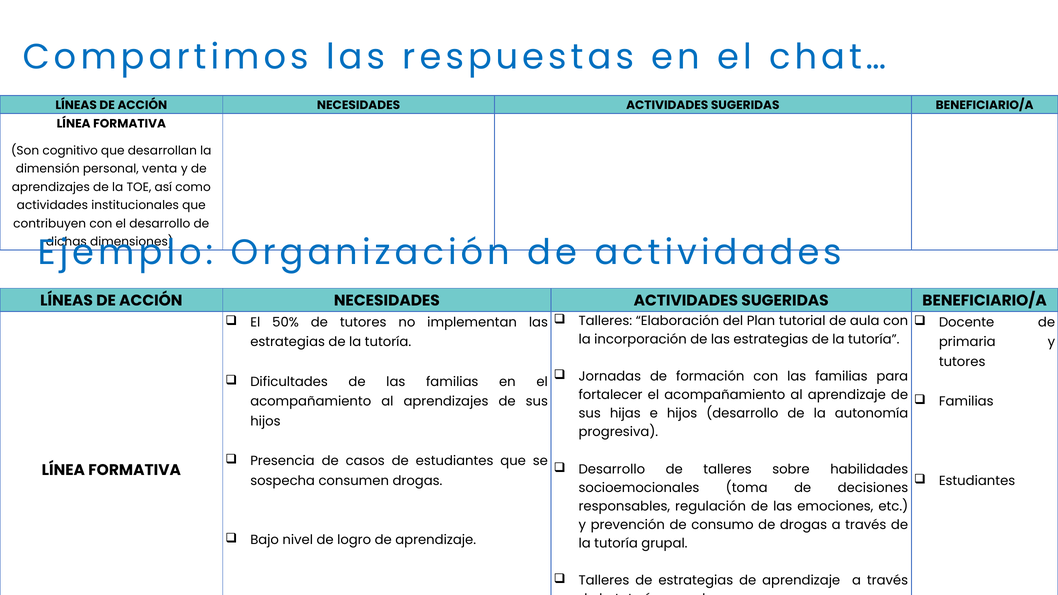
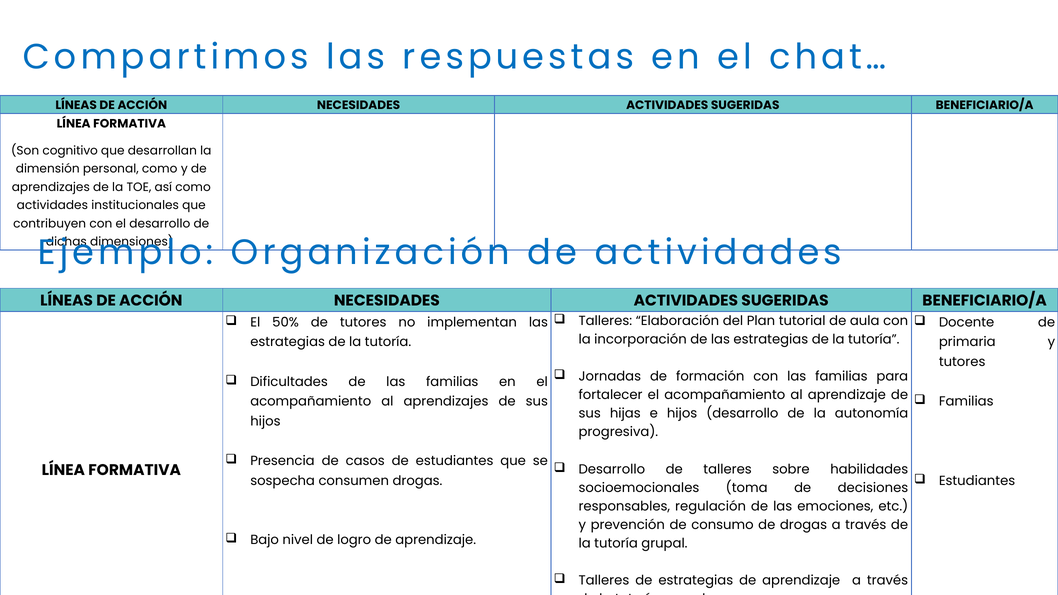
personal venta: venta -> como (160, 169)
